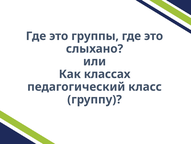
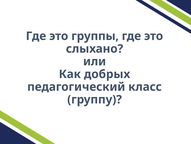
классах: классах -> добрых (107, 74)
